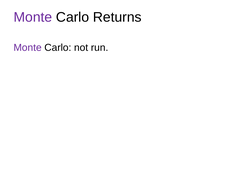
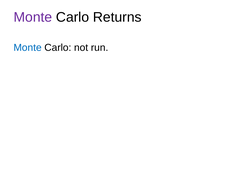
Monte colour: purple -> blue (28, 48)
